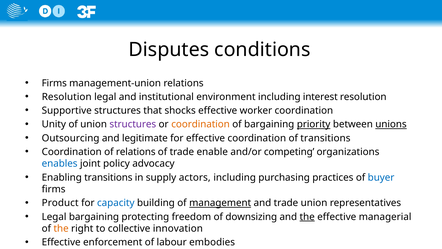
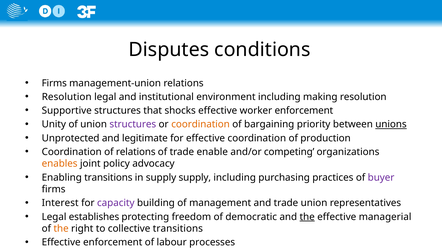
interest: interest -> making (320, 97)
worker coordination: coordination -> enforcement (304, 110)
priority underline: present -> none (314, 124)
Outsourcing: Outsourcing -> Unprotected (71, 138)
of transitions: transitions -> production (326, 138)
enables colour: blue -> orange (60, 163)
supply actors: actors -> supply (195, 177)
buyer colour: blue -> purple (381, 177)
Product: Product -> Interest (60, 203)
capacity colour: blue -> purple (116, 203)
management underline: present -> none (220, 203)
Legal bargaining: bargaining -> establishes (94, 217)
downsizing: downsizing -> democratic (251, 217)
collective innovation: innovation -> transitions (178, 228)
embodies: embodies -> processes (212, 242)
